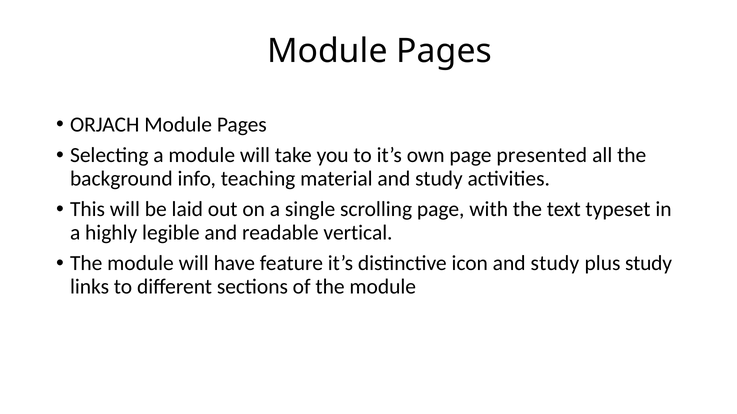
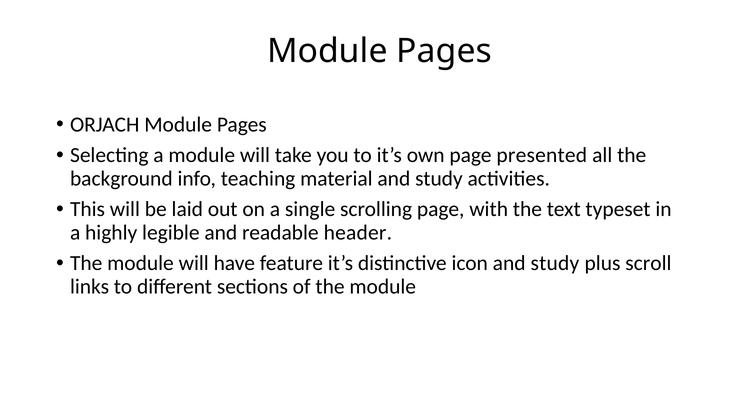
vertical: vertical -> header (358, 233)
plus study: study -> scroll (648, 264)
